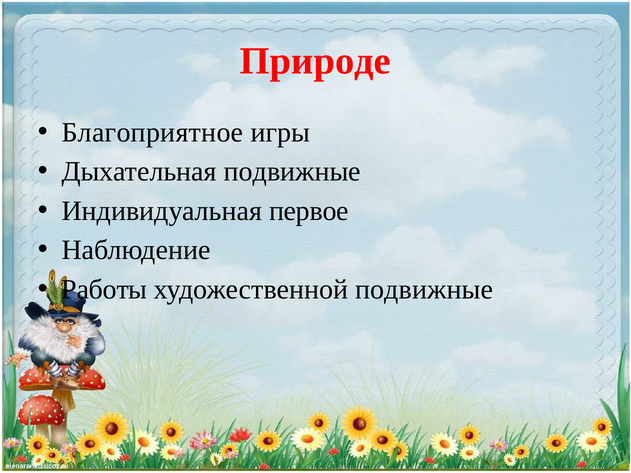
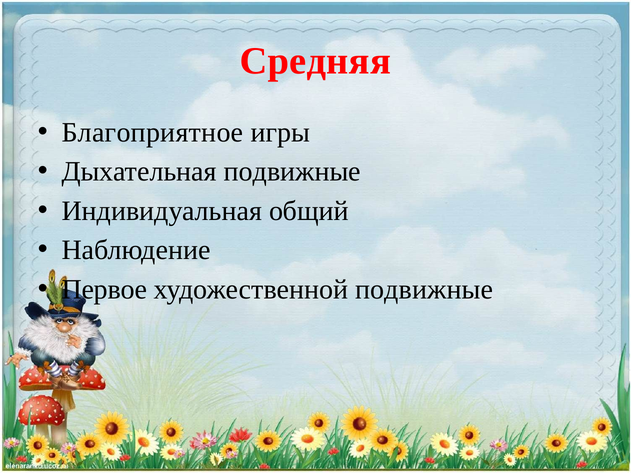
Природе: Природе -> Средняя (315, 61)
первое: первое -> общий (309, 211)
Работы: Работы -> Первое (104, 289)
